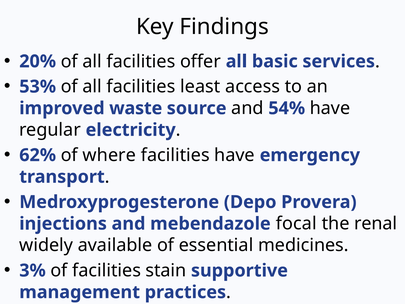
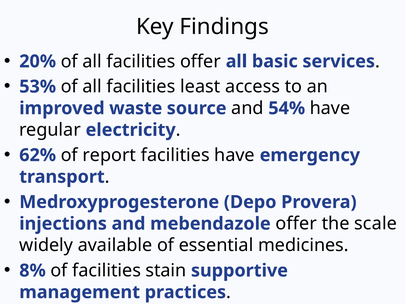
where: where -> report (109, 155)
mebendazole focal: focal -> offer (296, 224)
renal: renal -> scale (376, 224)
3%: 3% -> 8% (33, 270)
